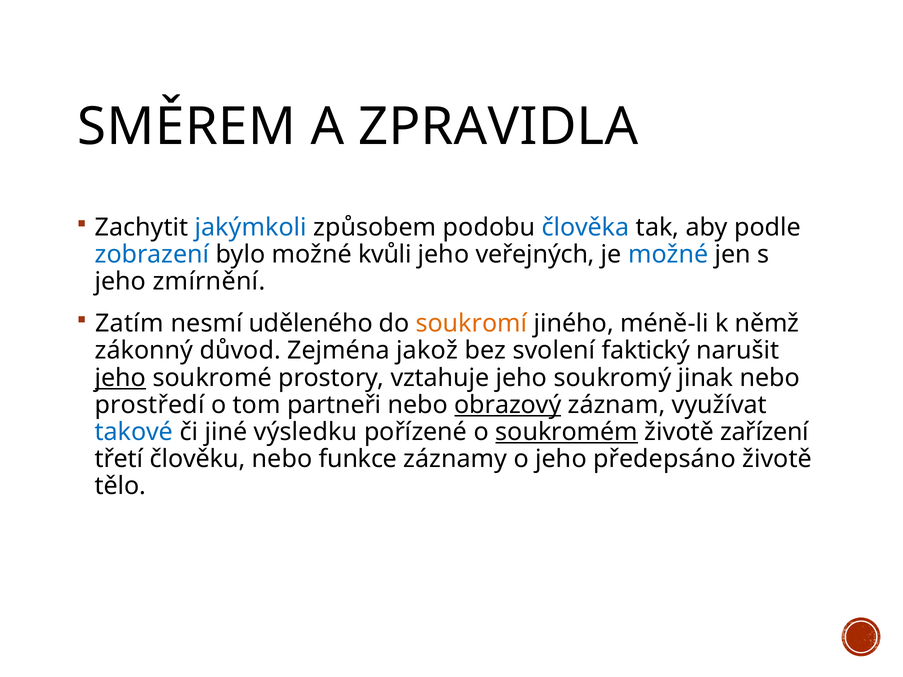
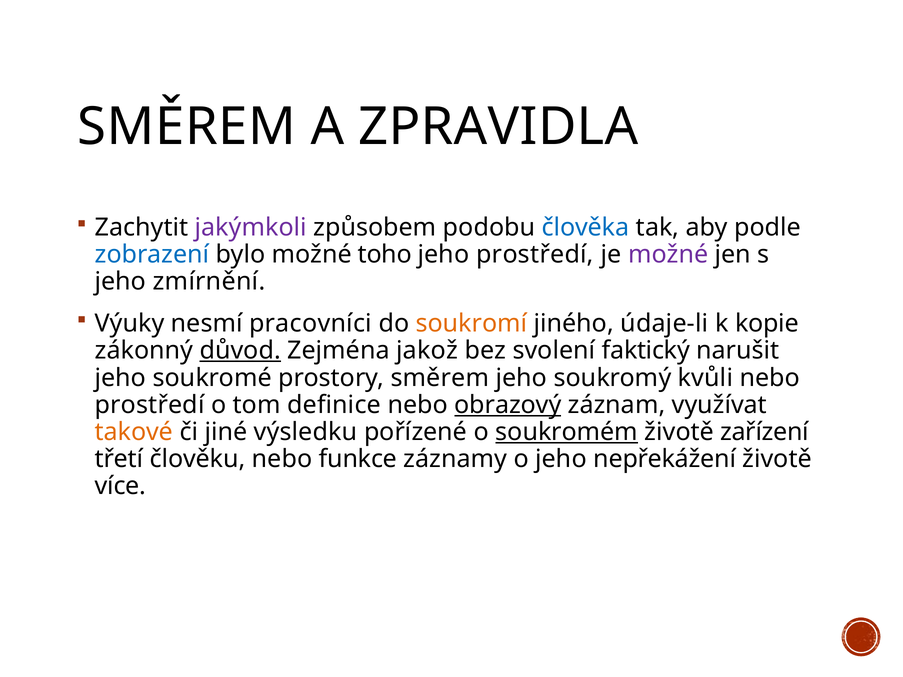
jakýmkoli colour: blue -> purple (251, 227)
kvůli: kvůli -> toho (385, 255)
jeho veřejných: veřejných -> prostředí (535, 255)
možné colour: blue -> purple (668, 255)
Zatím: Zatím -> Výuky (130, 324)
uděleného: uděleného -> pracovníci (310, 324)
méně-li: méně-li -> údaje-li (664, 324)
němž: němž -> kopie (767, 324)
důvod underline: none -> present (240, 351)
jeho underline: present -> none (120, 378)
prostory vztahuje: vztahuje -> směrem (440, 378)
jinak: jinak -> kvůli (705, 378)
partneři: partneři -> definice (334, 405)
takové colour: blue -> orange (134, 432)
předepsáno: předepsáno -> nepřekážení (665, 459)
tělo: tělo -> více (120, 486)
